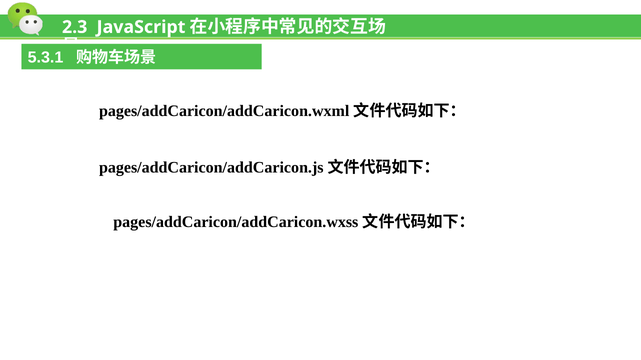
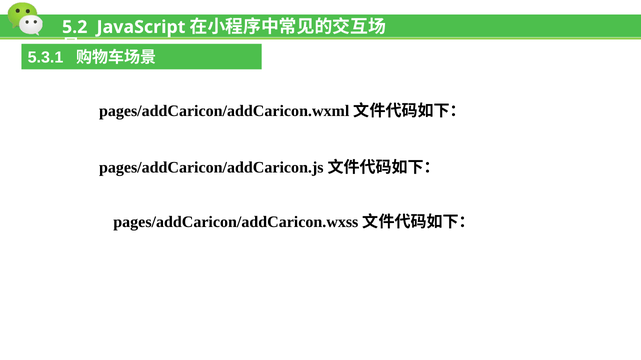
2.3: 2.3 -> 5.2 (75, 27)
